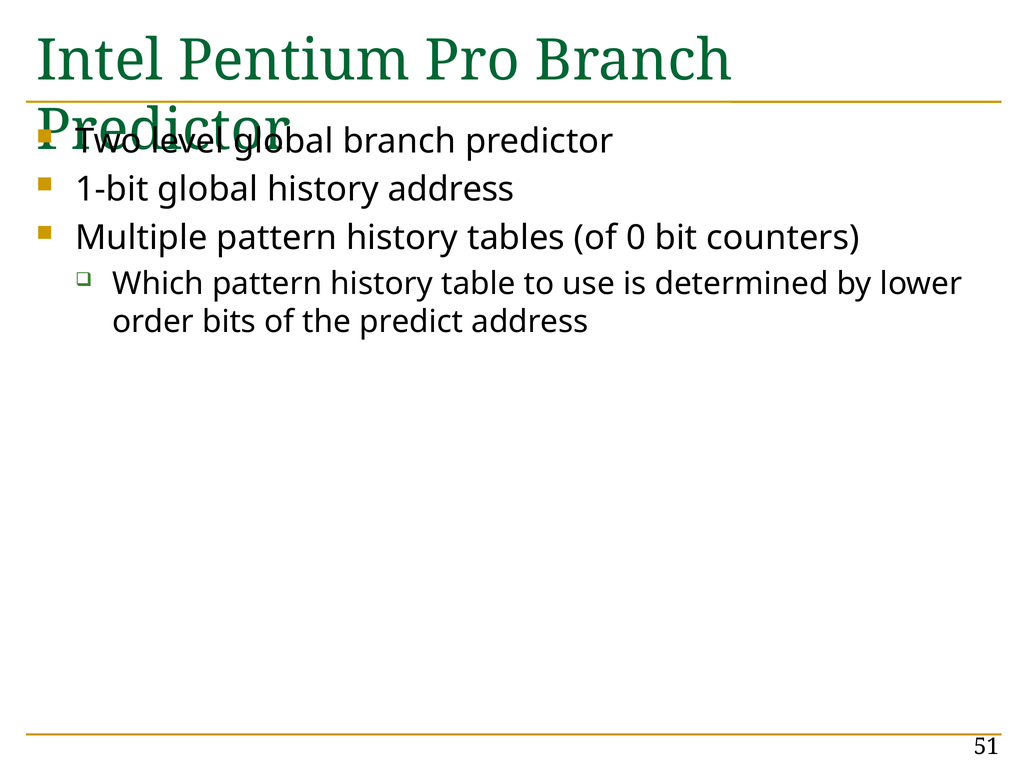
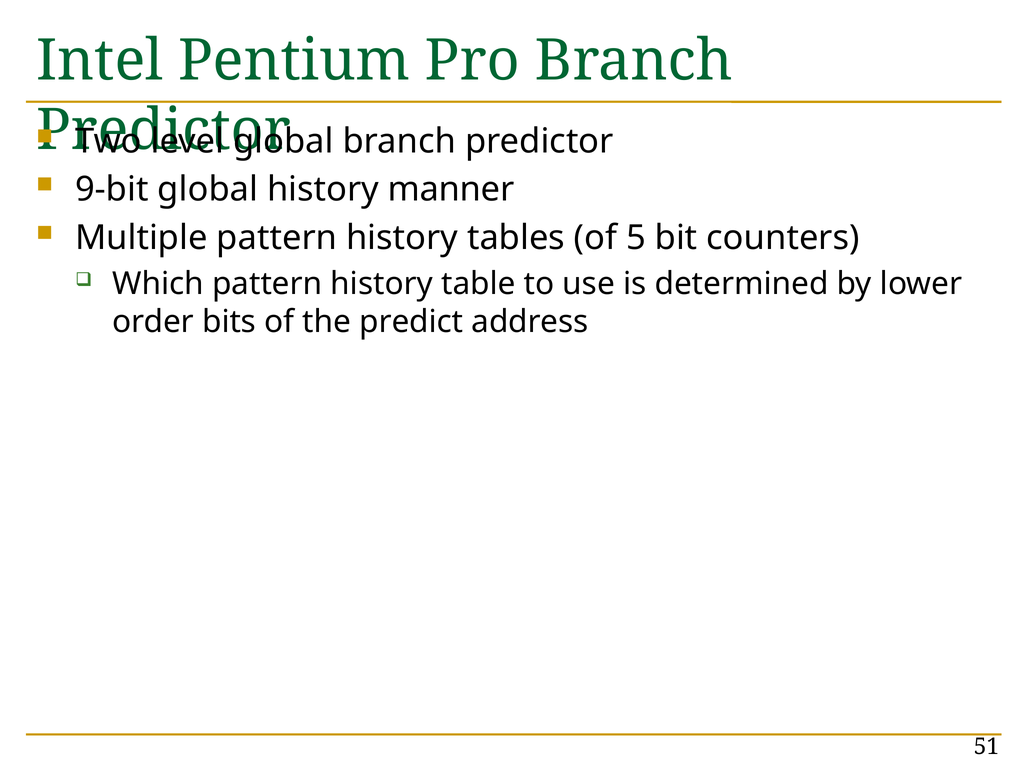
1-bit: 1-bit -> 9-bit (112, 190)
history address: address -> manner (451, 190)
0: 0 -> 5 (636, 238)
